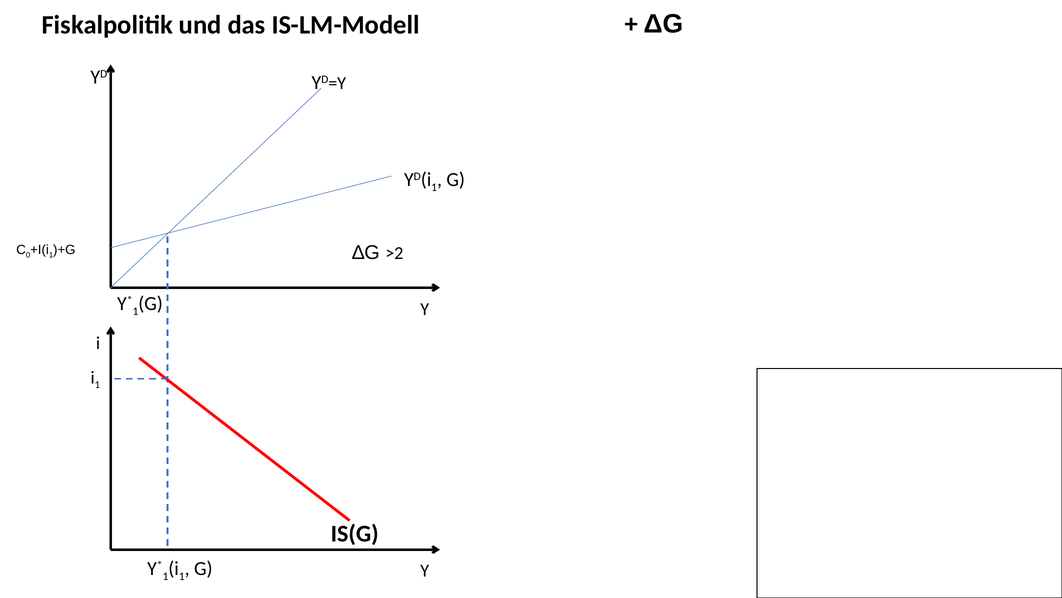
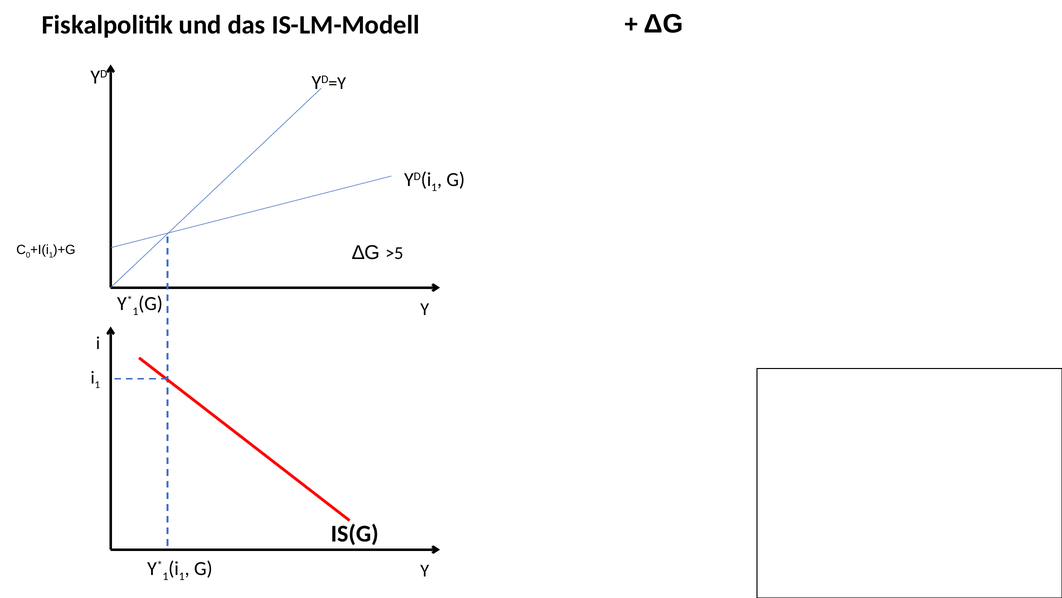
>2: >2 -> >5 (394, 253)
